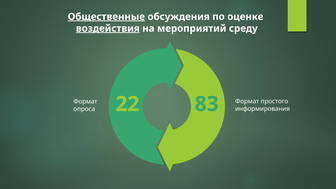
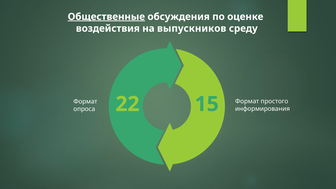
воздействия underline: present -> none (108, 28)
мероприятий: мероприятий -> выпускников (192, 28)
83: 83 -> 15 (207, 104)
